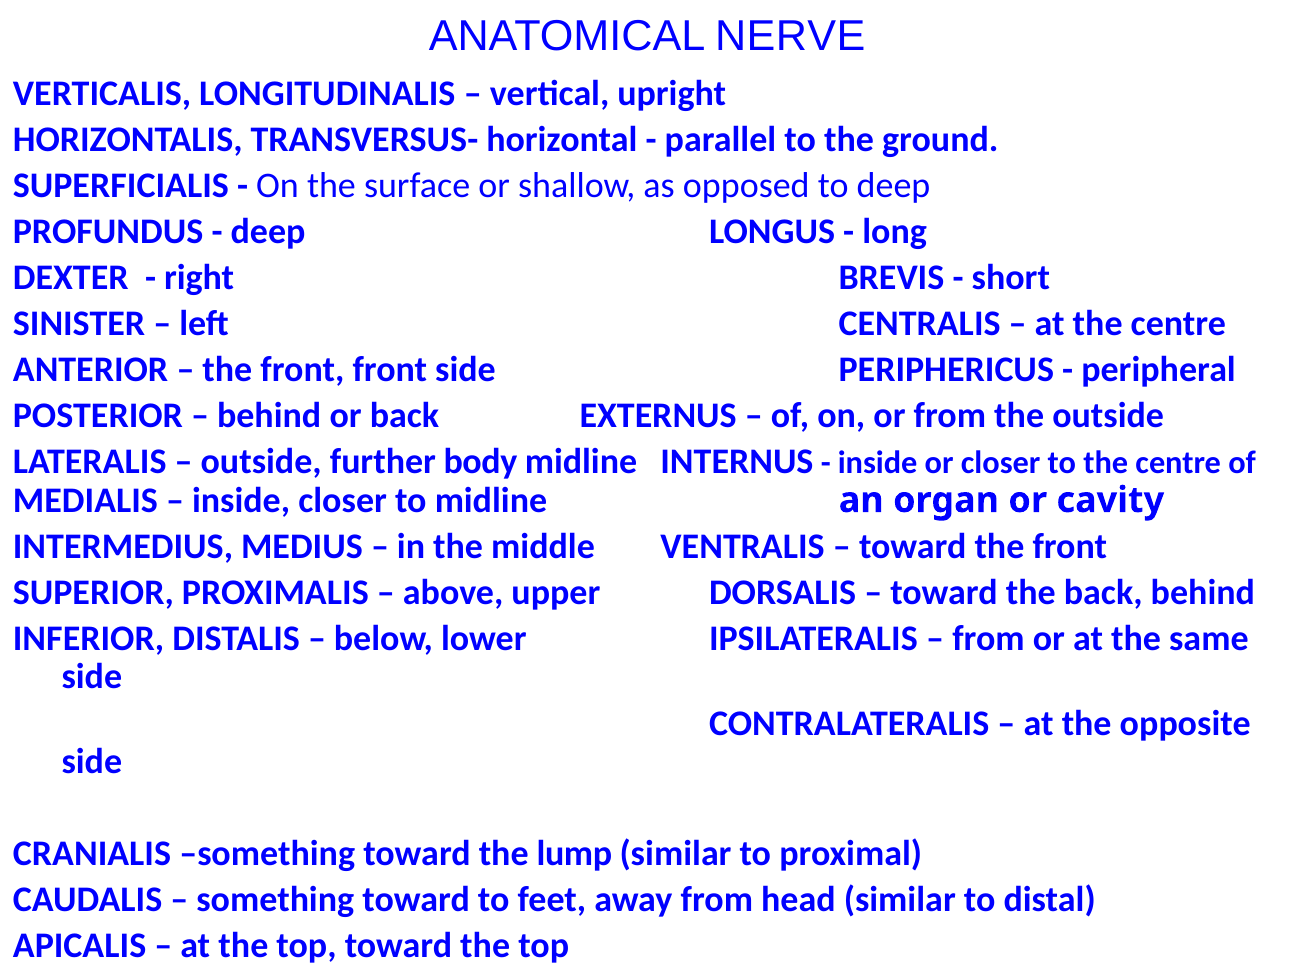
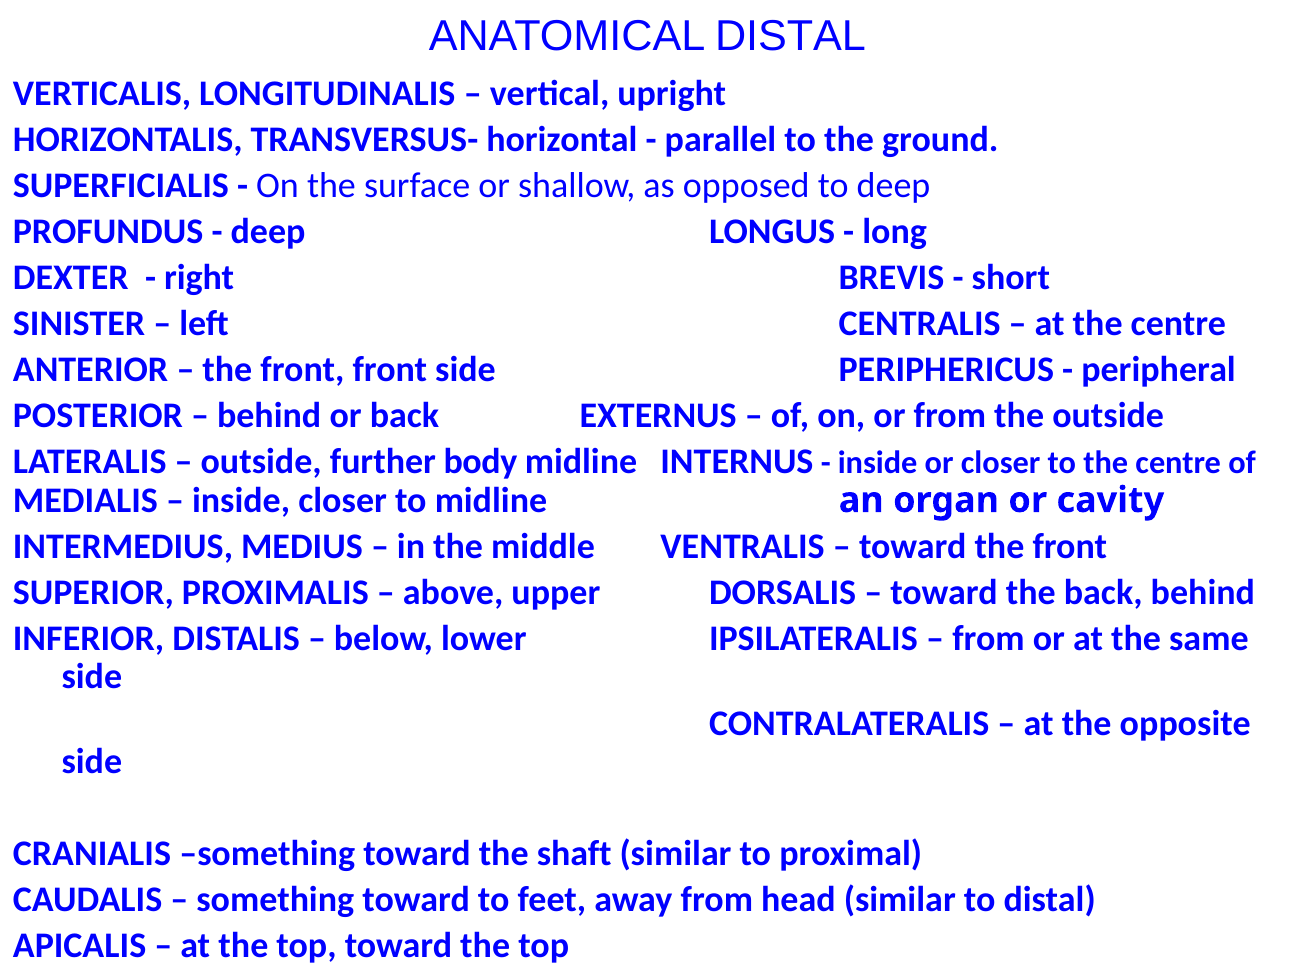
ANATOMICAL NERVE: NERVE -> DISTAL (790, 37)
lump: lump -> shaft (574, 854)
